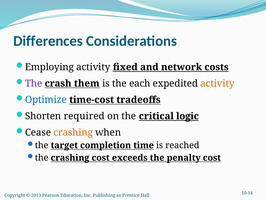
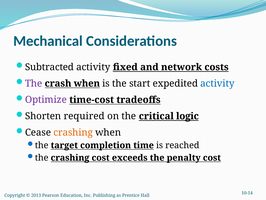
Differences: Differences -> Mechanical (48, 41)
Employing: Employing -> Subtracted (49, 67)
crash them: them -> when (87, 83)
each: each -> start (140, 83)
activity colour: orange -> blue (217, 83)
Optimize colour: blue -> purple (46, 100)
